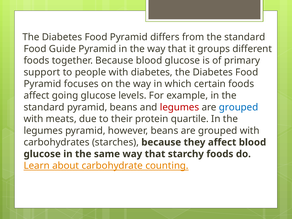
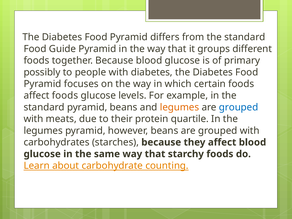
support: support -> possibly (42, 72)
affect going: going -> foods (65, 96)
legumes colour: red -> orange (180, 107)
